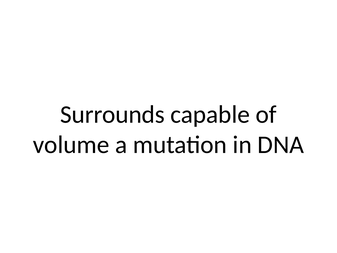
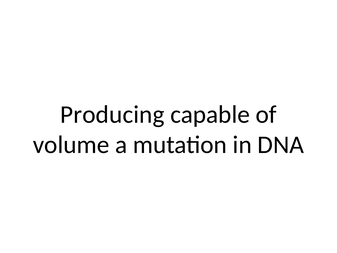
Surrounds: Surrounds -> Producing (112, 114)
